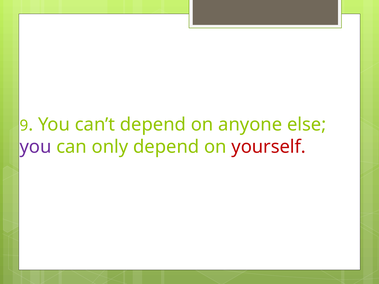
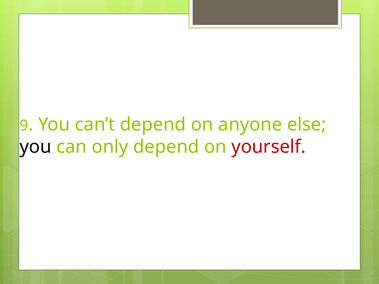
you colour: purple -> black (36, 147)
